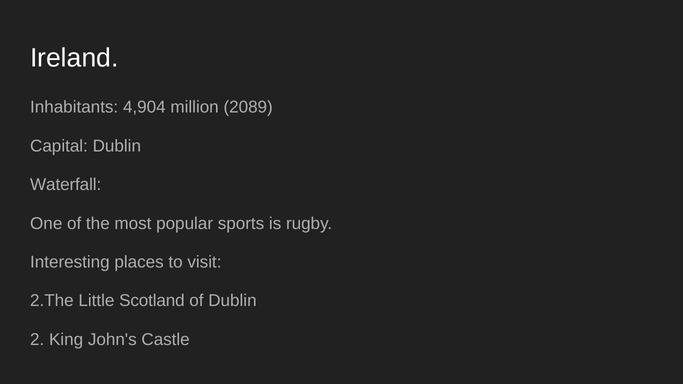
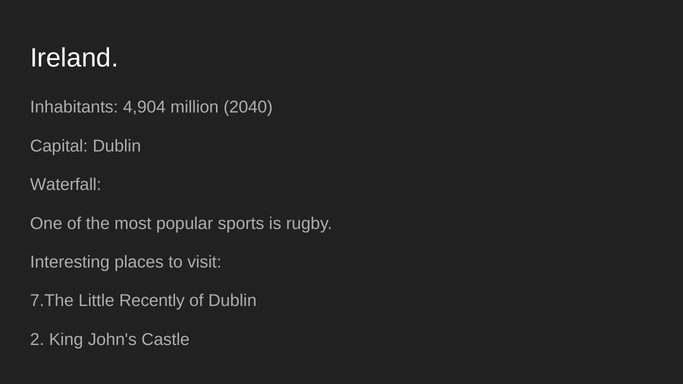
2089: 2089 -> 2040 (248, 107)
2.The: 2.The -> 7.The (52, 301)
Scotland: Scotland -> Recently (152, 301)
